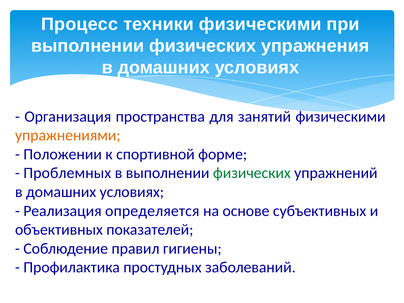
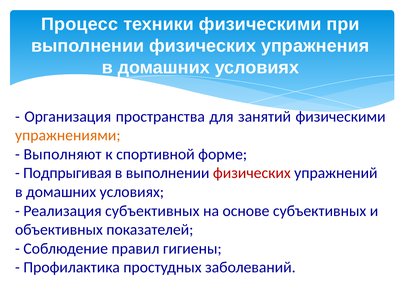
Положении: Положении -> Выполняют (63, 154)
Проблемных: Проблемных -> Подпрыгивая (67, 173)
физических colour: green -> red (252, 173)
Реализация определяется: определяется -> субъективных (152, 211)
